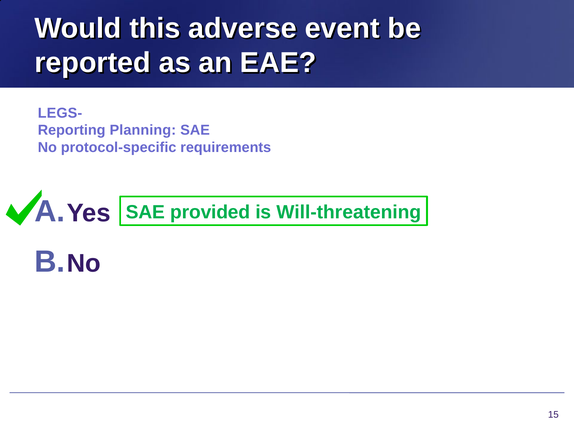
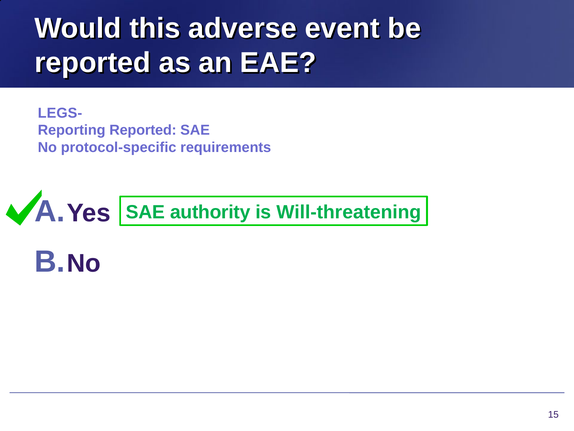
Reporting Planning: Planning -> Reported (143, 130)
provided: provided -> authority (210, 212)
